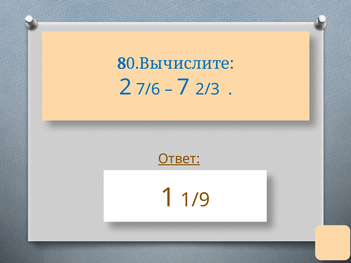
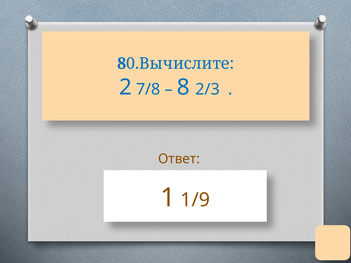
7/6: 7/6 -> 7/8 (148, 89)
7: 7 -> 8 (183, 87)
Ответ underline: present -> none (179, 159)
